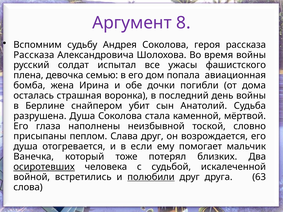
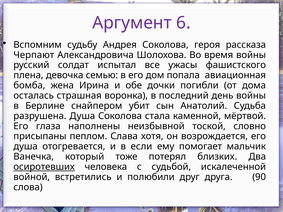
8: 8 -> 6 (183, 23)
Рассказа: Рассказа -> Черпают (34, 55)
Слава друг: друг -> хотя (152, 136)
полюбили underline: present -> none (151, 177)
63: 63 -> 90 (259, 177)
